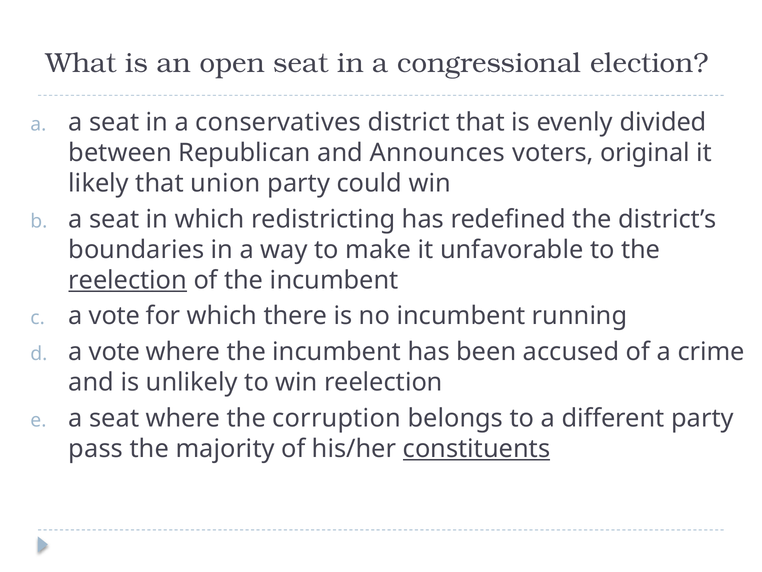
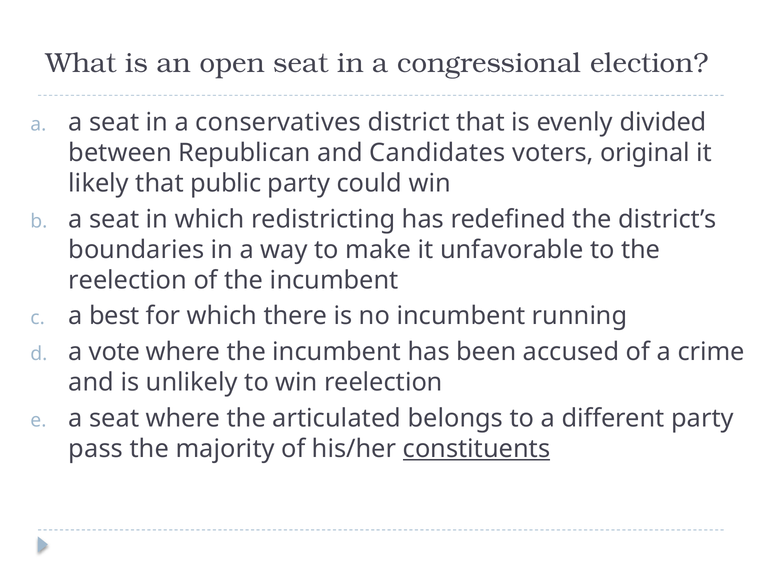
Announces: Announces -> Candidates (437, 153)
union: union -> public (226, 183)
reelection underline: present -> none (128, 280)
vote: vote -> best (114, 316)
corruption: corruption -> articulated (337, 418)
